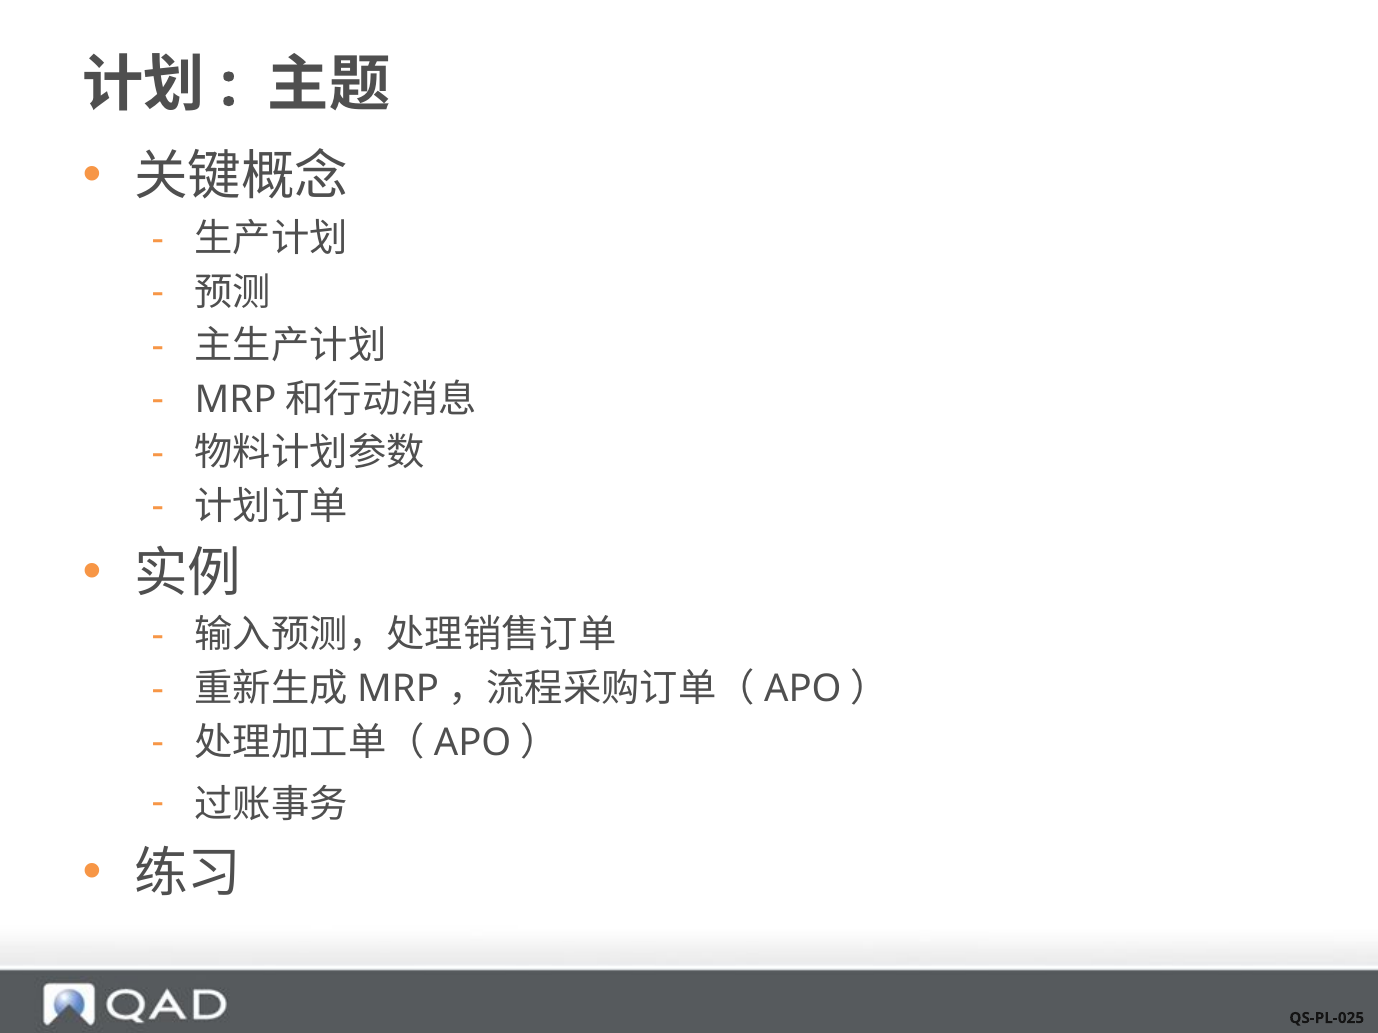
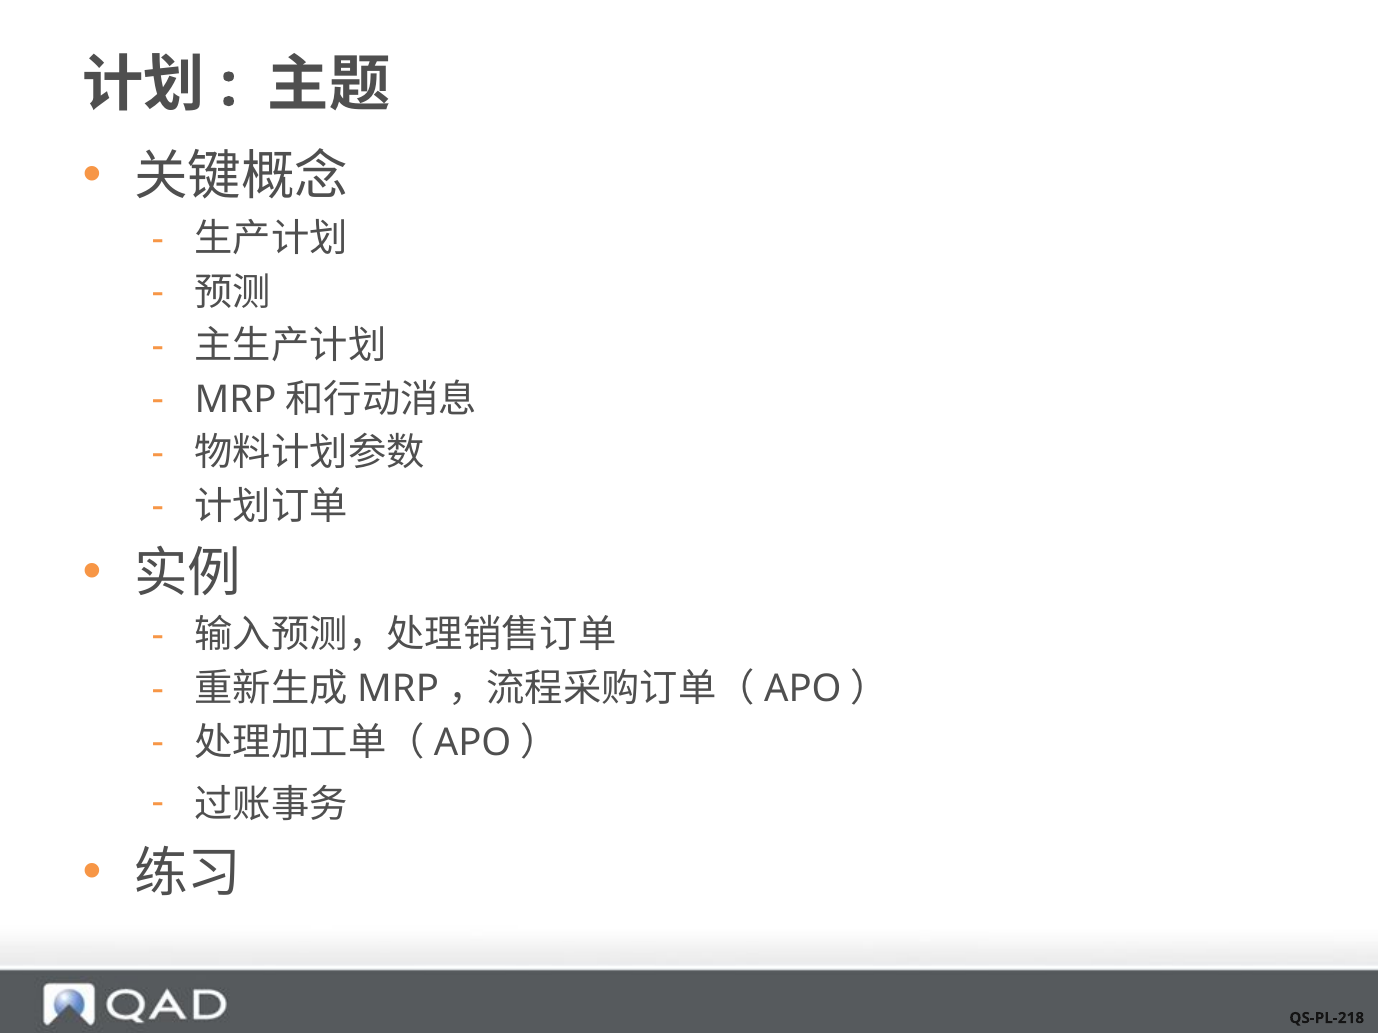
QS-PL-025: QS-PL-025 -> QS-PL-218 (1327, 1018)
